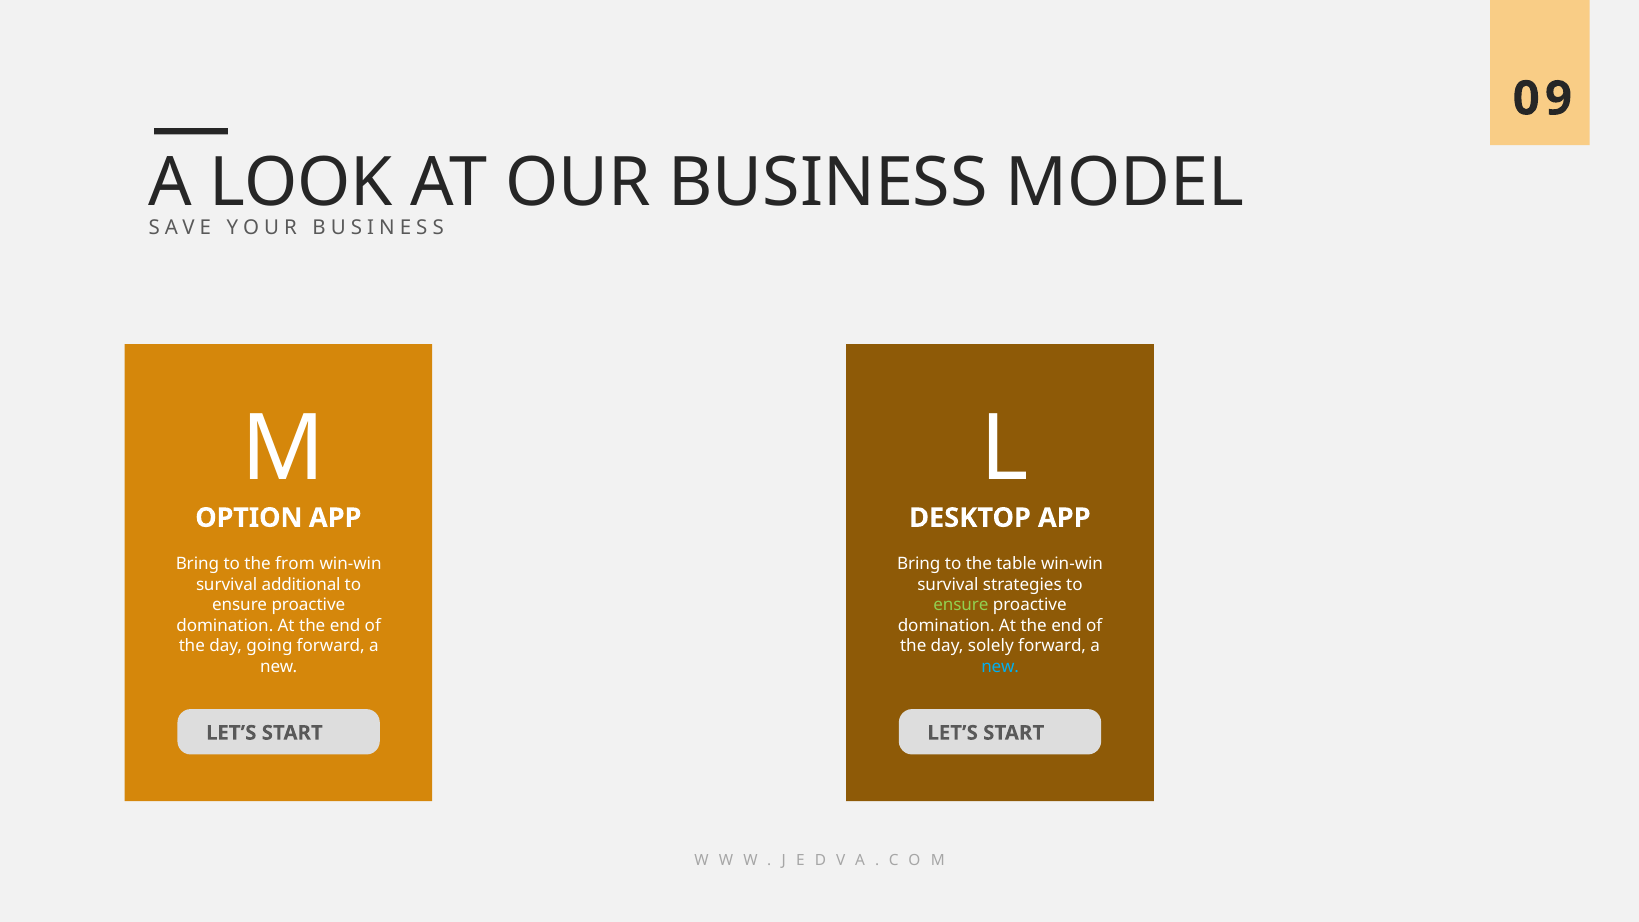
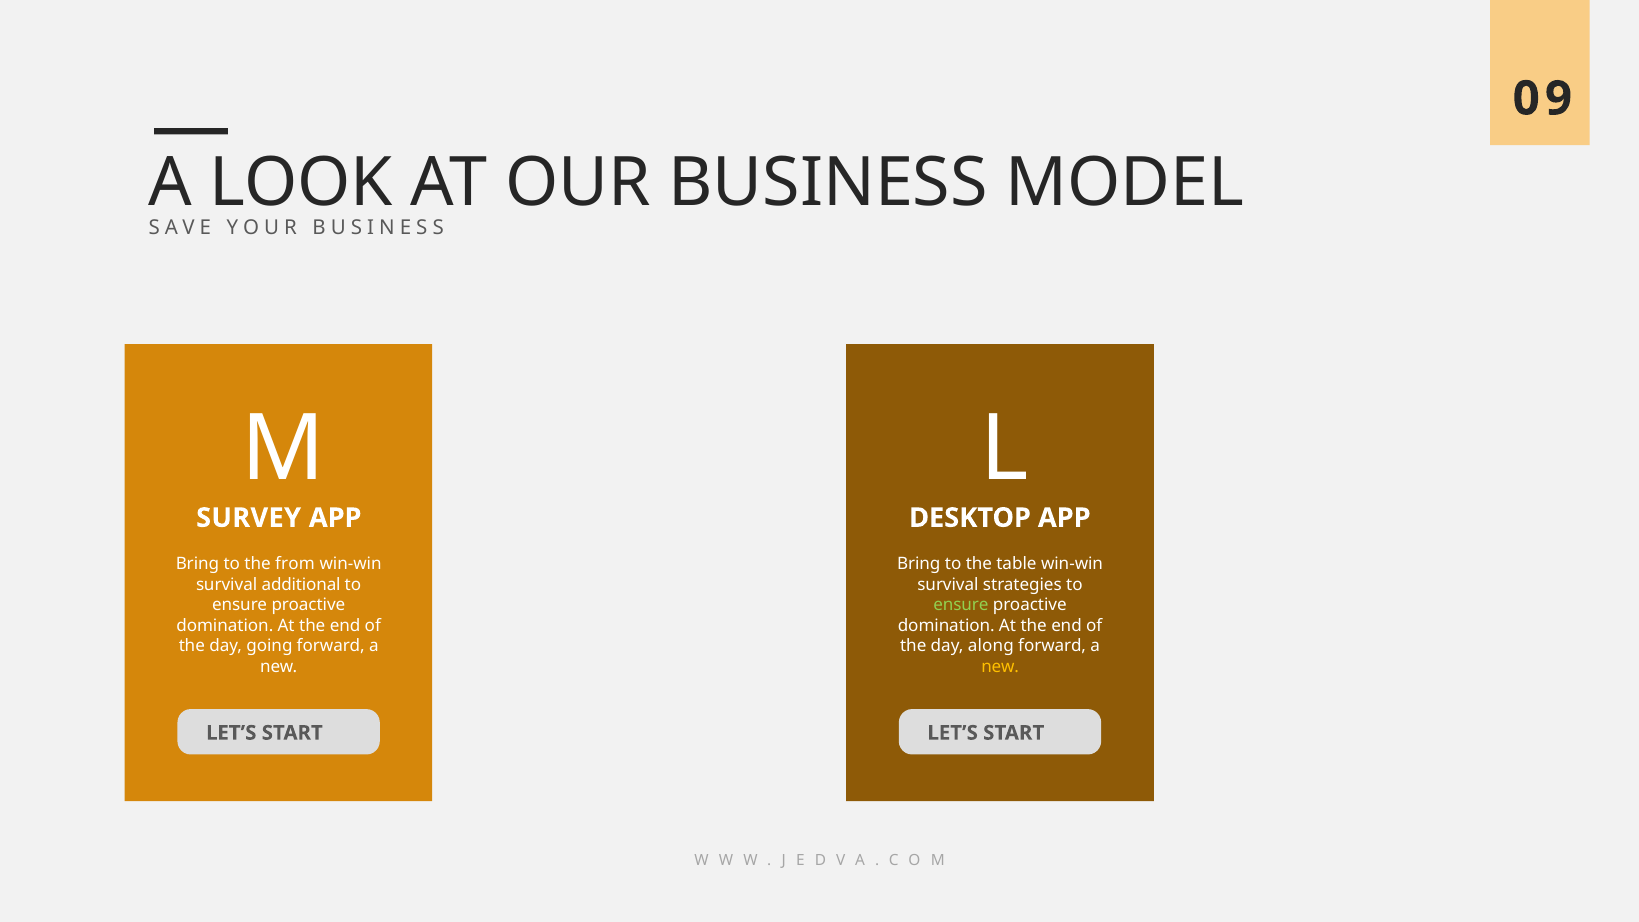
OPTION: OPTION -> SURVEY (249, 518)
solely: solely -> along (991, 646)
new colour: light blue -> yellow (1000, 667)
